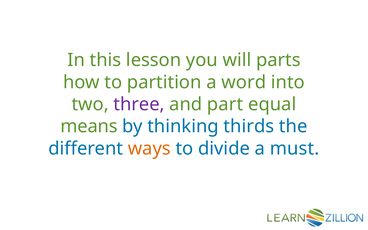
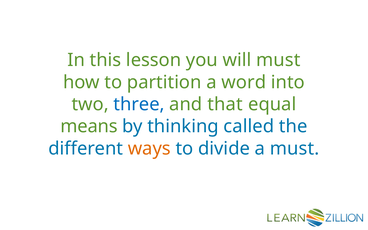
will parts: parts -> must (278, 60)
three colour: purple -> blue (139, 104)
part: part -> that (225, 104)
thirds: thirds -> called (249, 126)
